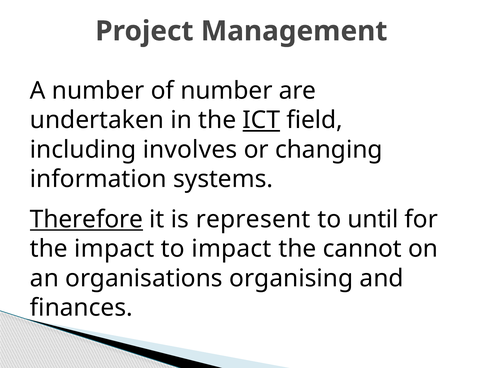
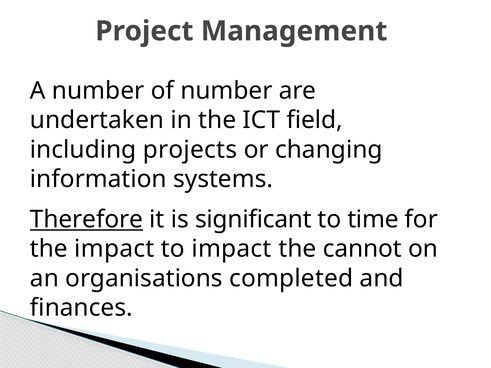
ICT underline: present -> none (261, 120)
involves: involves -> projects (190, 150)
represent: represent -> significant (253, 220)
until: until -> time (373, 220)
organising: organising -> completed (291, 279)
